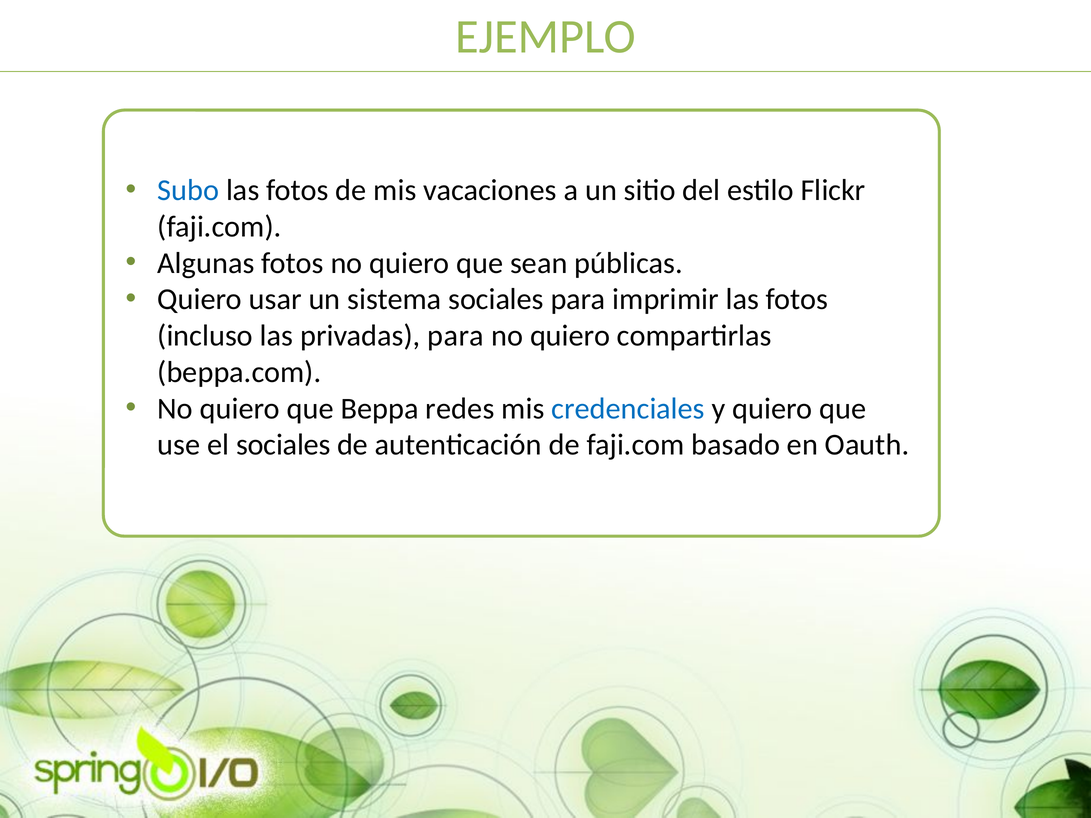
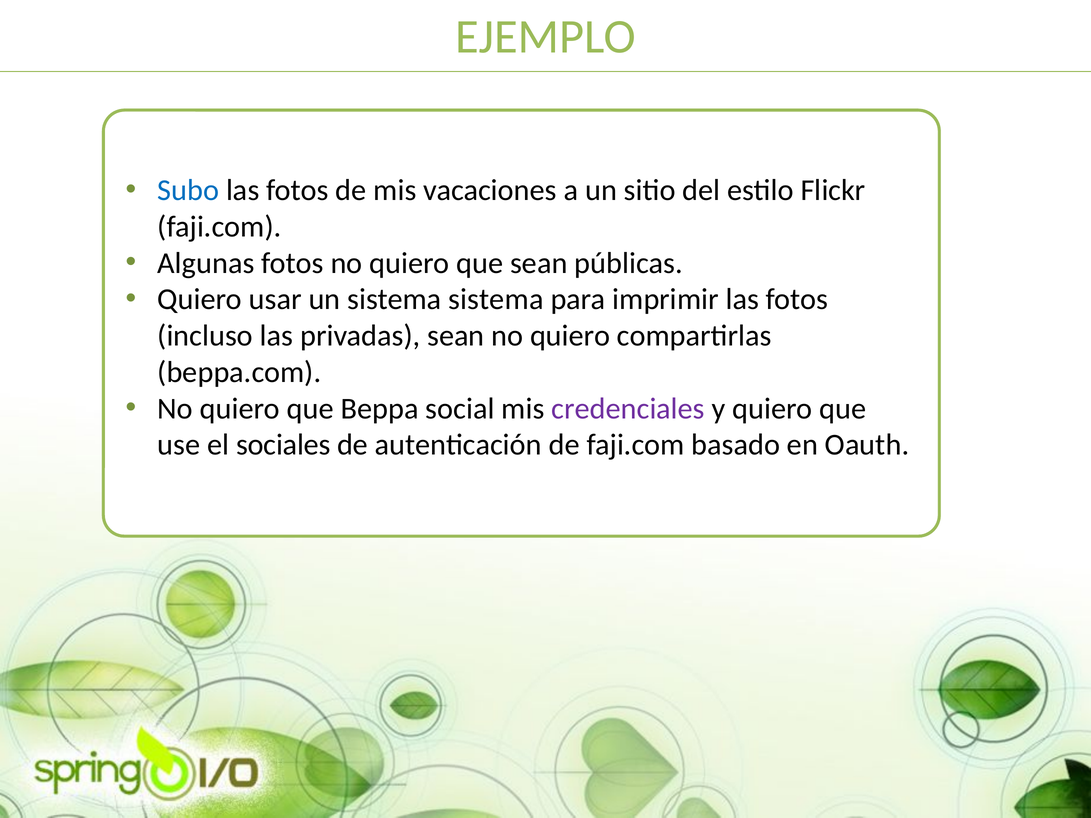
sistema sociales: sociales -> sistema (496, 300)
privadas para: para -> sean (456, 336)
redes: redes -> social (460, 409)
credenciales colour: blue -> purple (628, 409)
